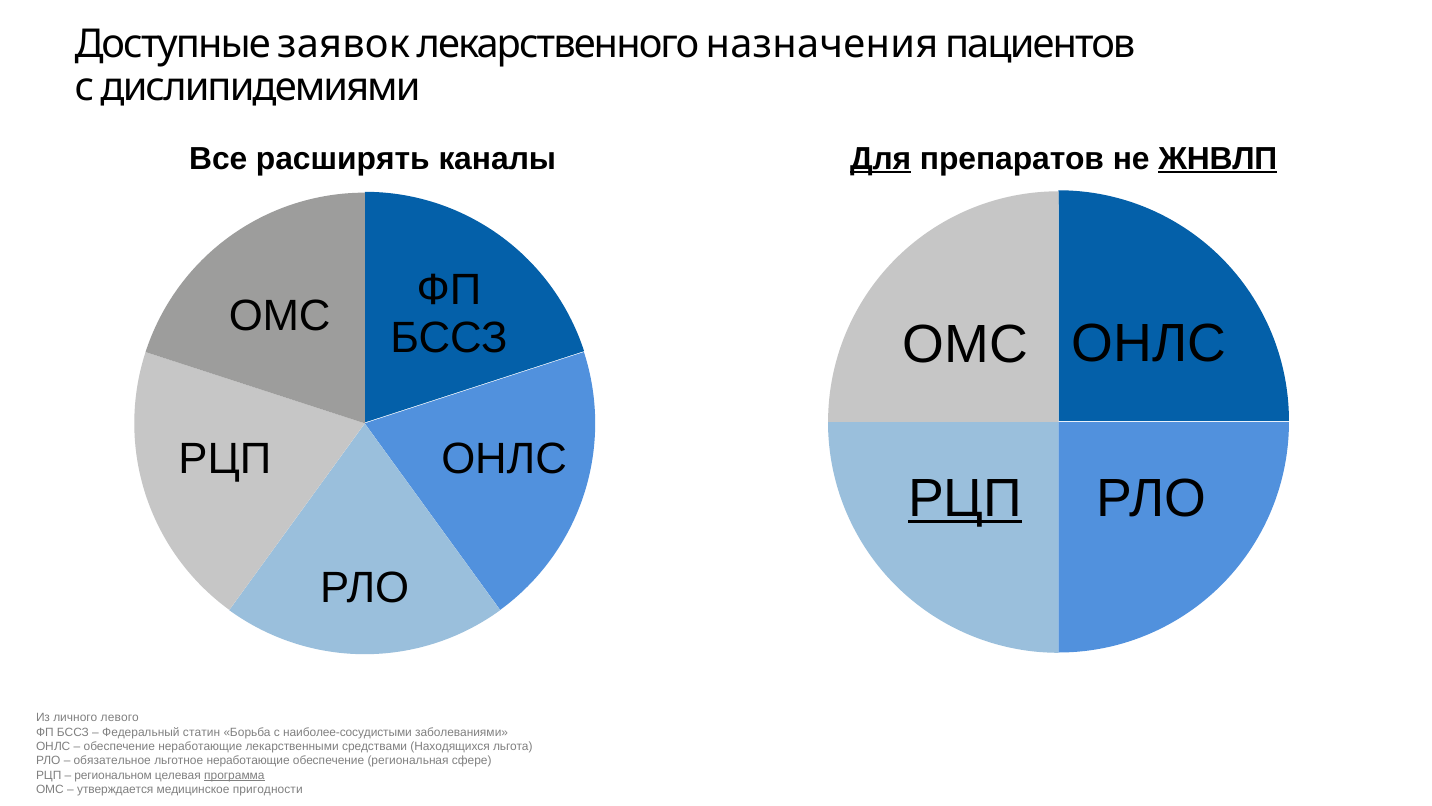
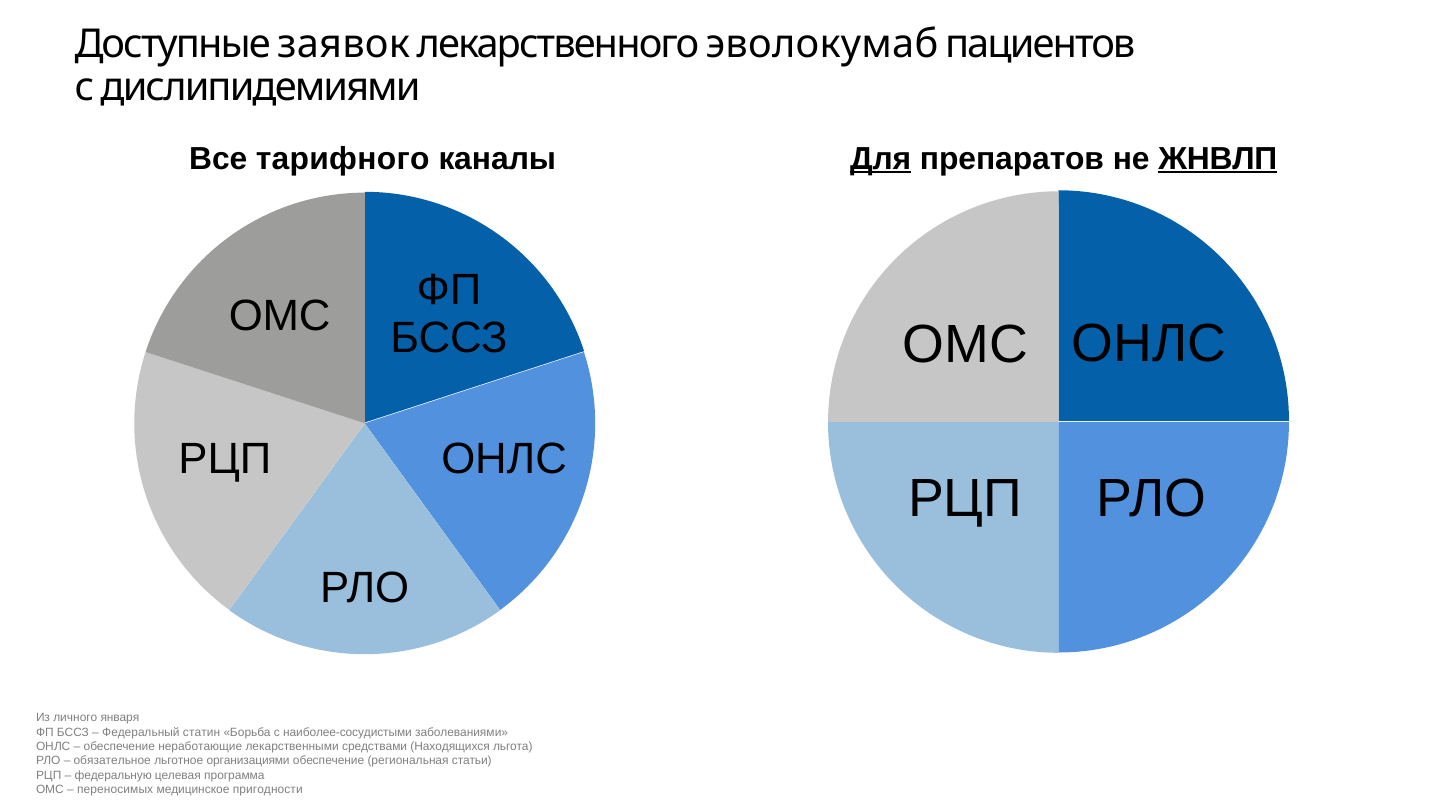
назначения: назначения -> эволокумаб (822, 44)
расширять: расширять -> тарифного (343, 159)
РЦП underline: present -> none (965, 498)
левого: левого -> января (120, 718)
льготное неработающие: неработающие -> организациями (248, 761)
сфере: сфере -> статьи (472, 761)
региональном: региональном -> федеральную (113, 775)
программа underline: present -> none (234, 775)
утверждается: утверждается -> переносимых (115, 789)
